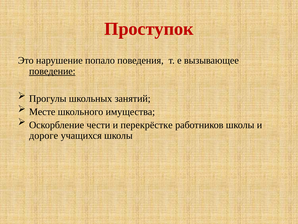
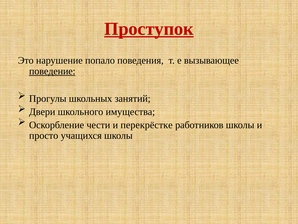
Проступок underline: none -> present (149, 29)
Месте: Месте -> Двери (42, 112)
дороге: дороге -> просто (44, 135)
